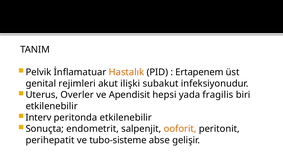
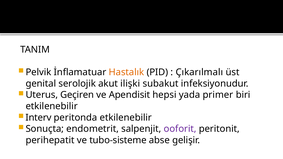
Ertapenem: Ertapenem -> Çıkarılmalı (199, 72)
rejimleri: rejimleri -> serolojik (77, 84)
Overler: Overler -> Geçiren (77, 95)
fragilis: fragilis -> primer (218, 95)
ooforit colour: orange -> purple (180, 129)
